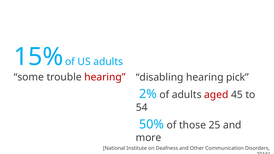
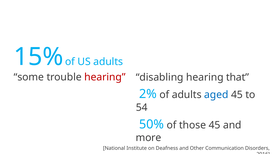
pick: pick -> that (238, 77)
aged colour: red -> blue (216, 95)
those 25: 25 -> 45 (215, 125)
